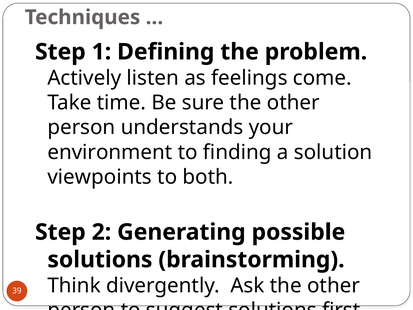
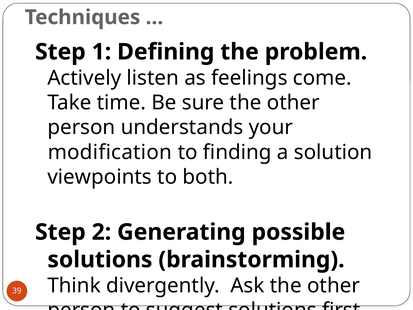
environment: environment -> modification (110, 152)
